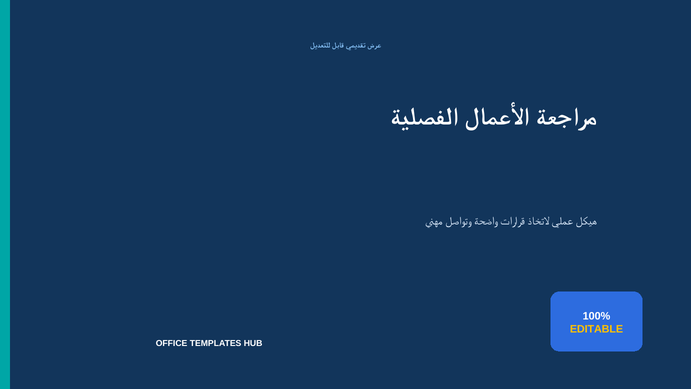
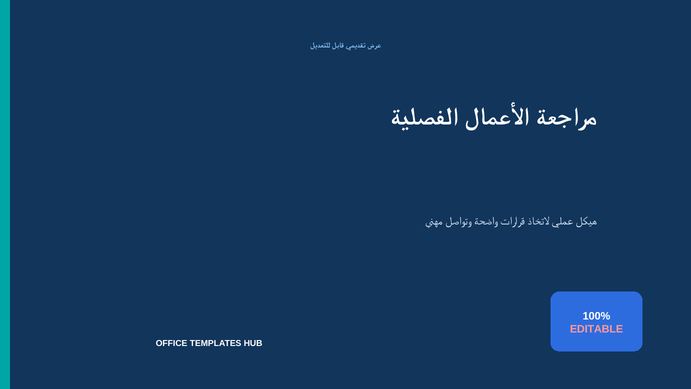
EDITABLE colour: yellow -> pink (597, 329)
